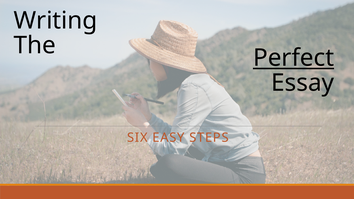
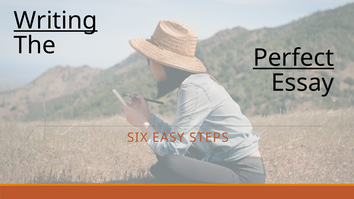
Writing underline: none -> present (56, 21)
